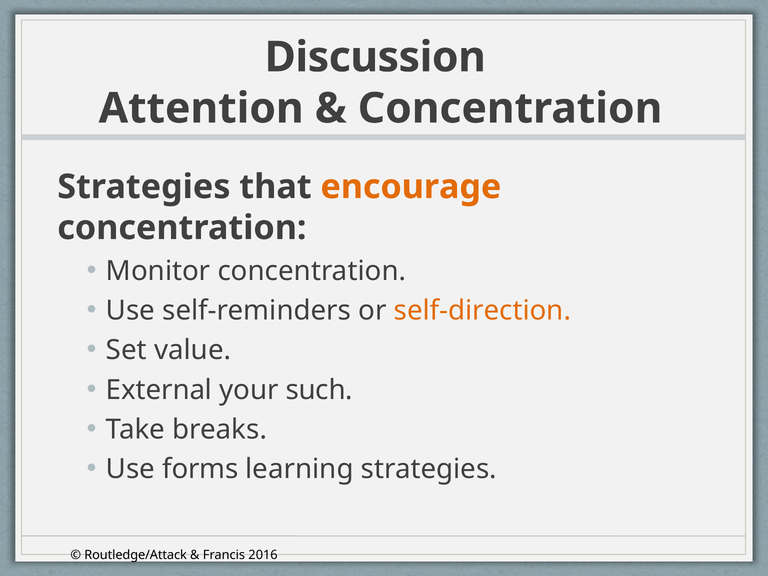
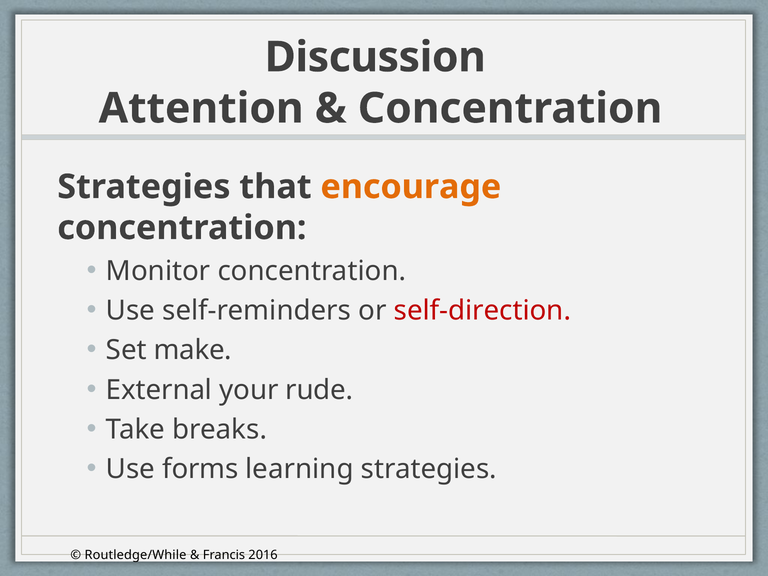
self-direction colour: orange -> red (482, 311)
value: value -> make (193, 350)
such: such -> rude (319, 390)
Routledge/Attack: Routledge/Attack -> Routledge/While (136, 555)
